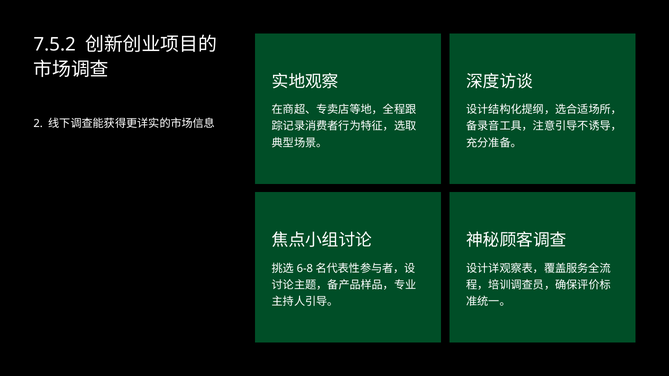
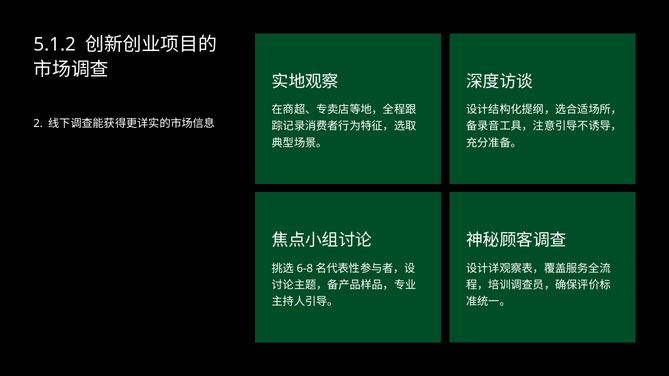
7.5.2: 7.5.2 -> 5.1.2 (55, 44)
